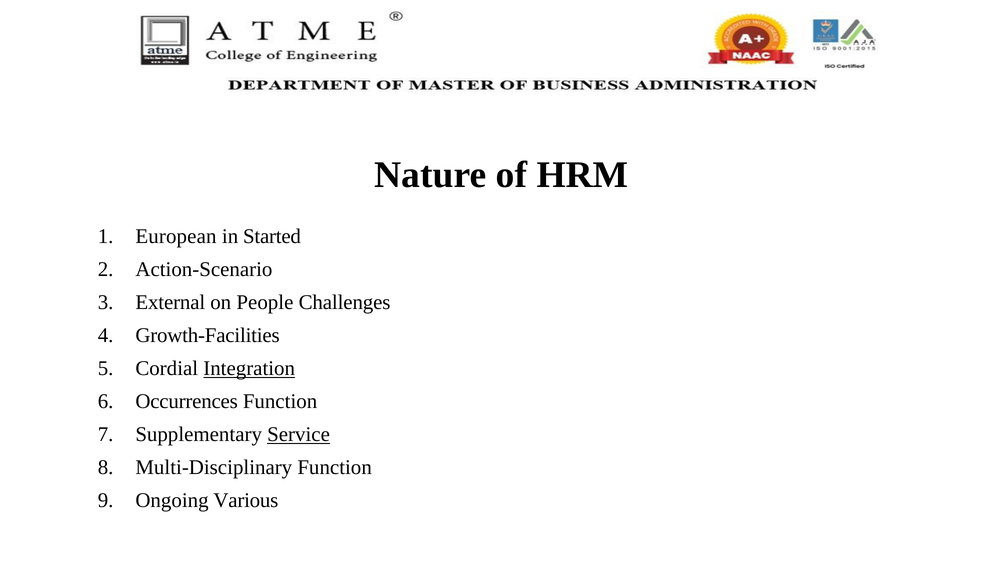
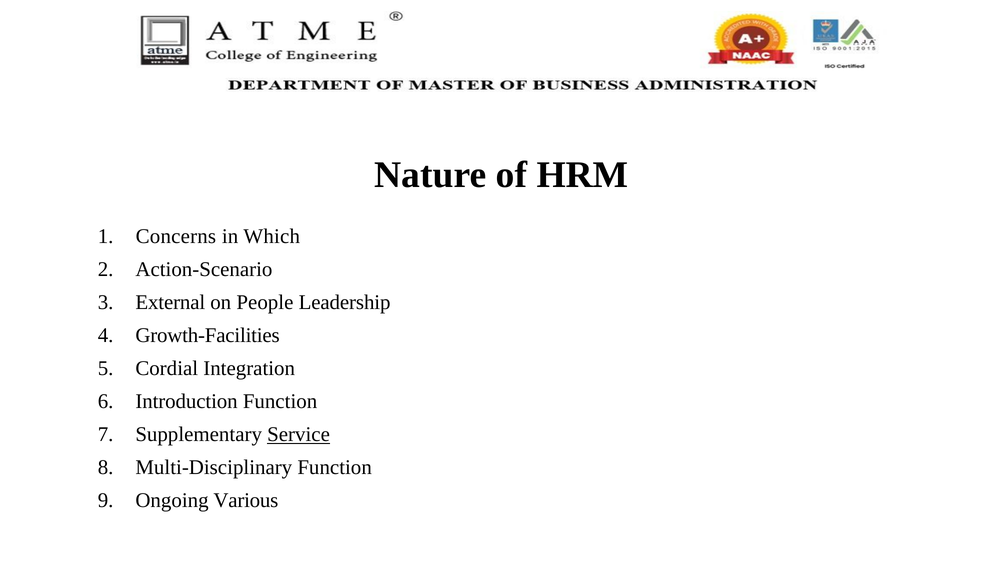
European: European -> Concerns (176, 237)
Started: Started -> Which (272, 237)
Challenges: Challenges -> Leadership (345, 303)
Integration underline: present -> none (249, 369)
Occurrences: Occurrences -> Introduction (187, 402)
